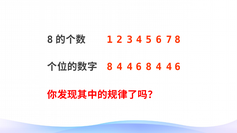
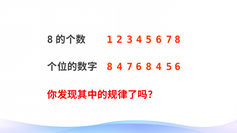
4: 4 -> 7 (130, 67)
4: 4 -> 5 (169, 67)
